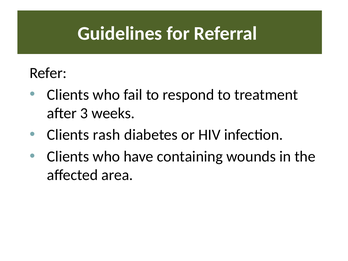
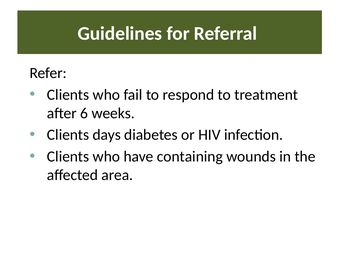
3: 3 -> 6 (84, 113)
rash: rash -> days (107, 135)
